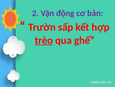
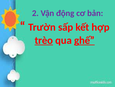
ghế underline: none -> present (84, 40)
